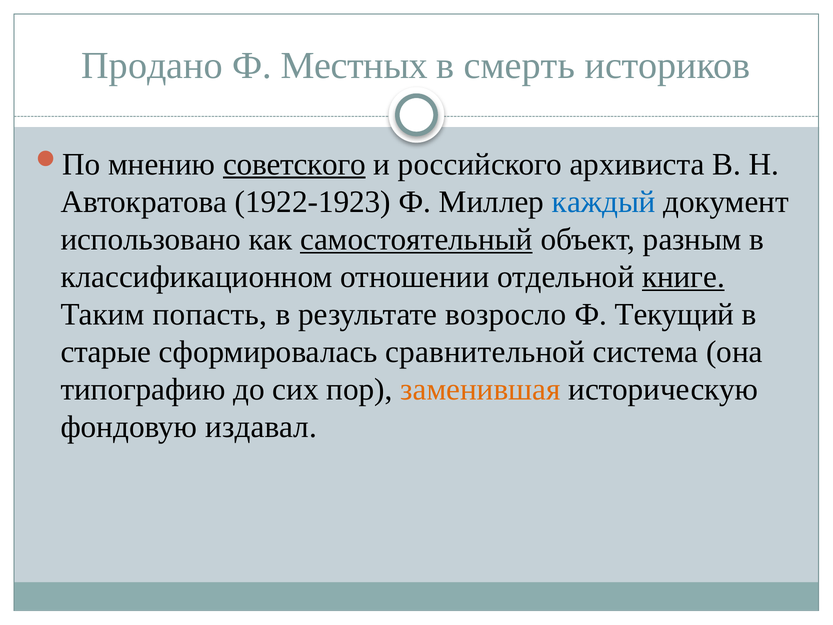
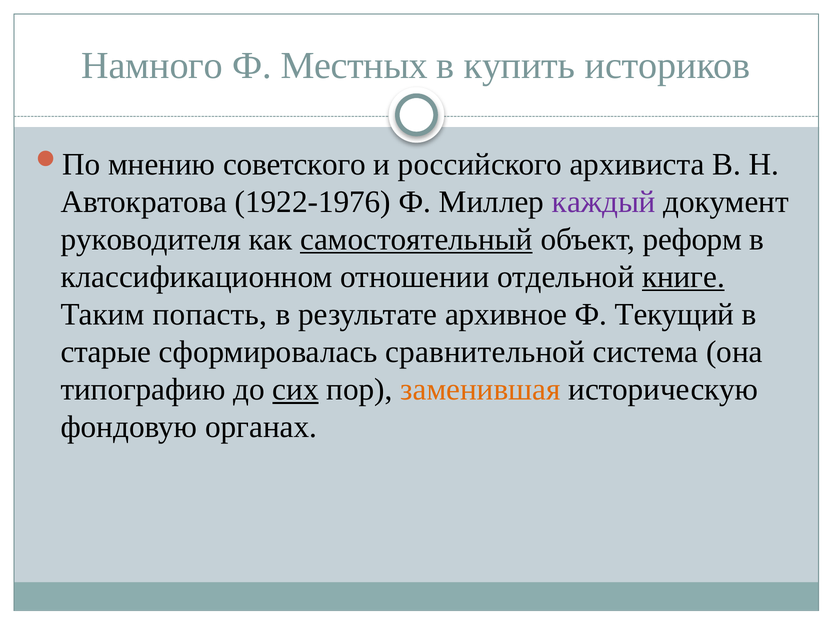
Продано: Продано -> Намного (152, 66)
смерть: смерть -> купить (519, 66)
советского underline: present -> none (294, 164)
1922-1923: 1922-1923 -> 1922-1976 (313, 202)
каждый colour: blue -> purple (604, 202)
использовано: использовано -> руководителя (151, 239)
разным: разным -> реформ (692, 239)
возросло: возросло -> архивное (506, 314)
сих underline: none -> present (296, 389)
издавал: издавал -> органах (261, 427)
